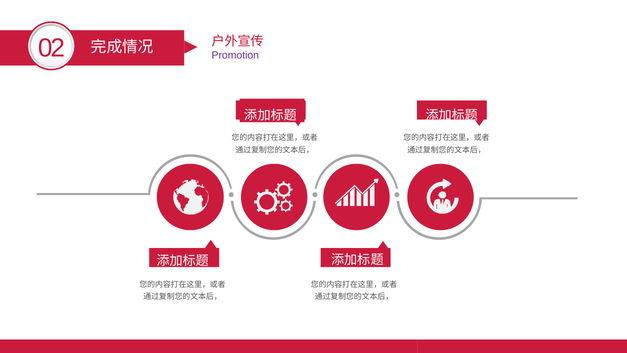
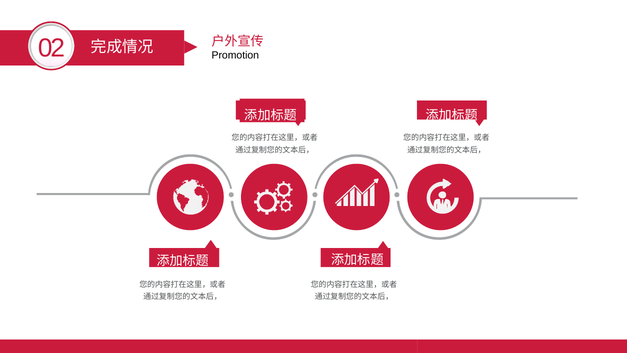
Promotion colour: purple -> black (235, 55)
